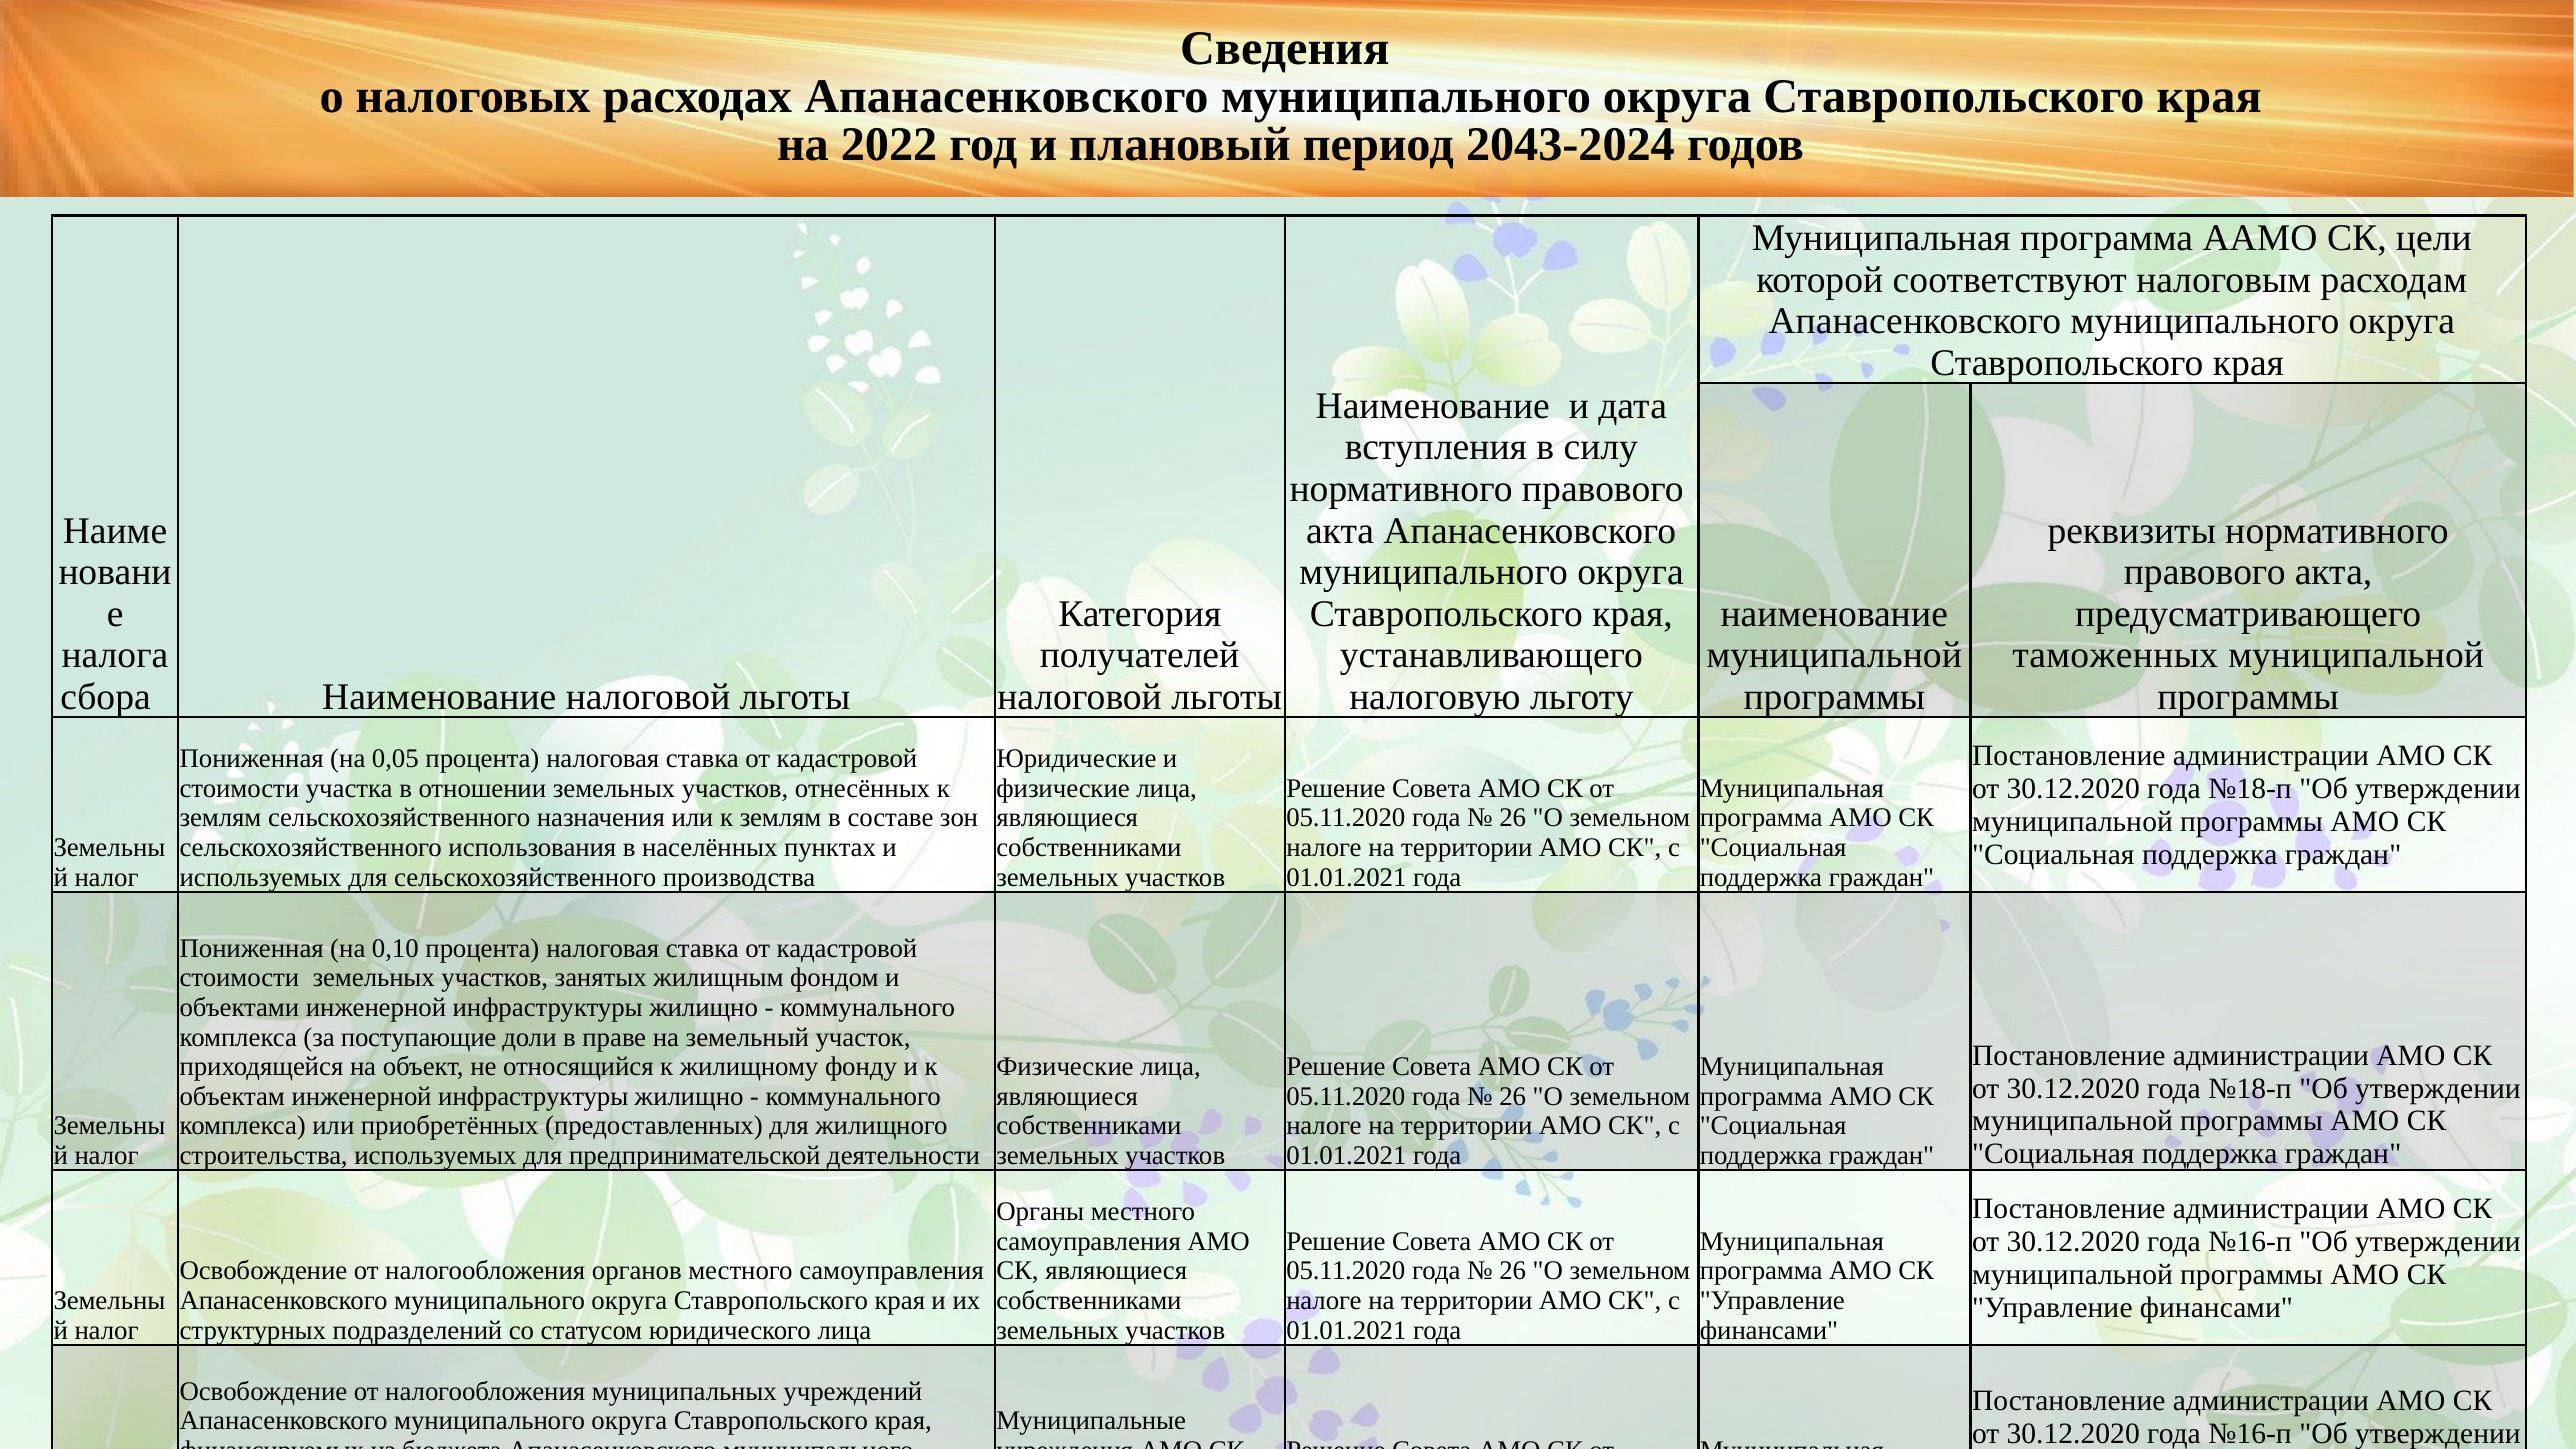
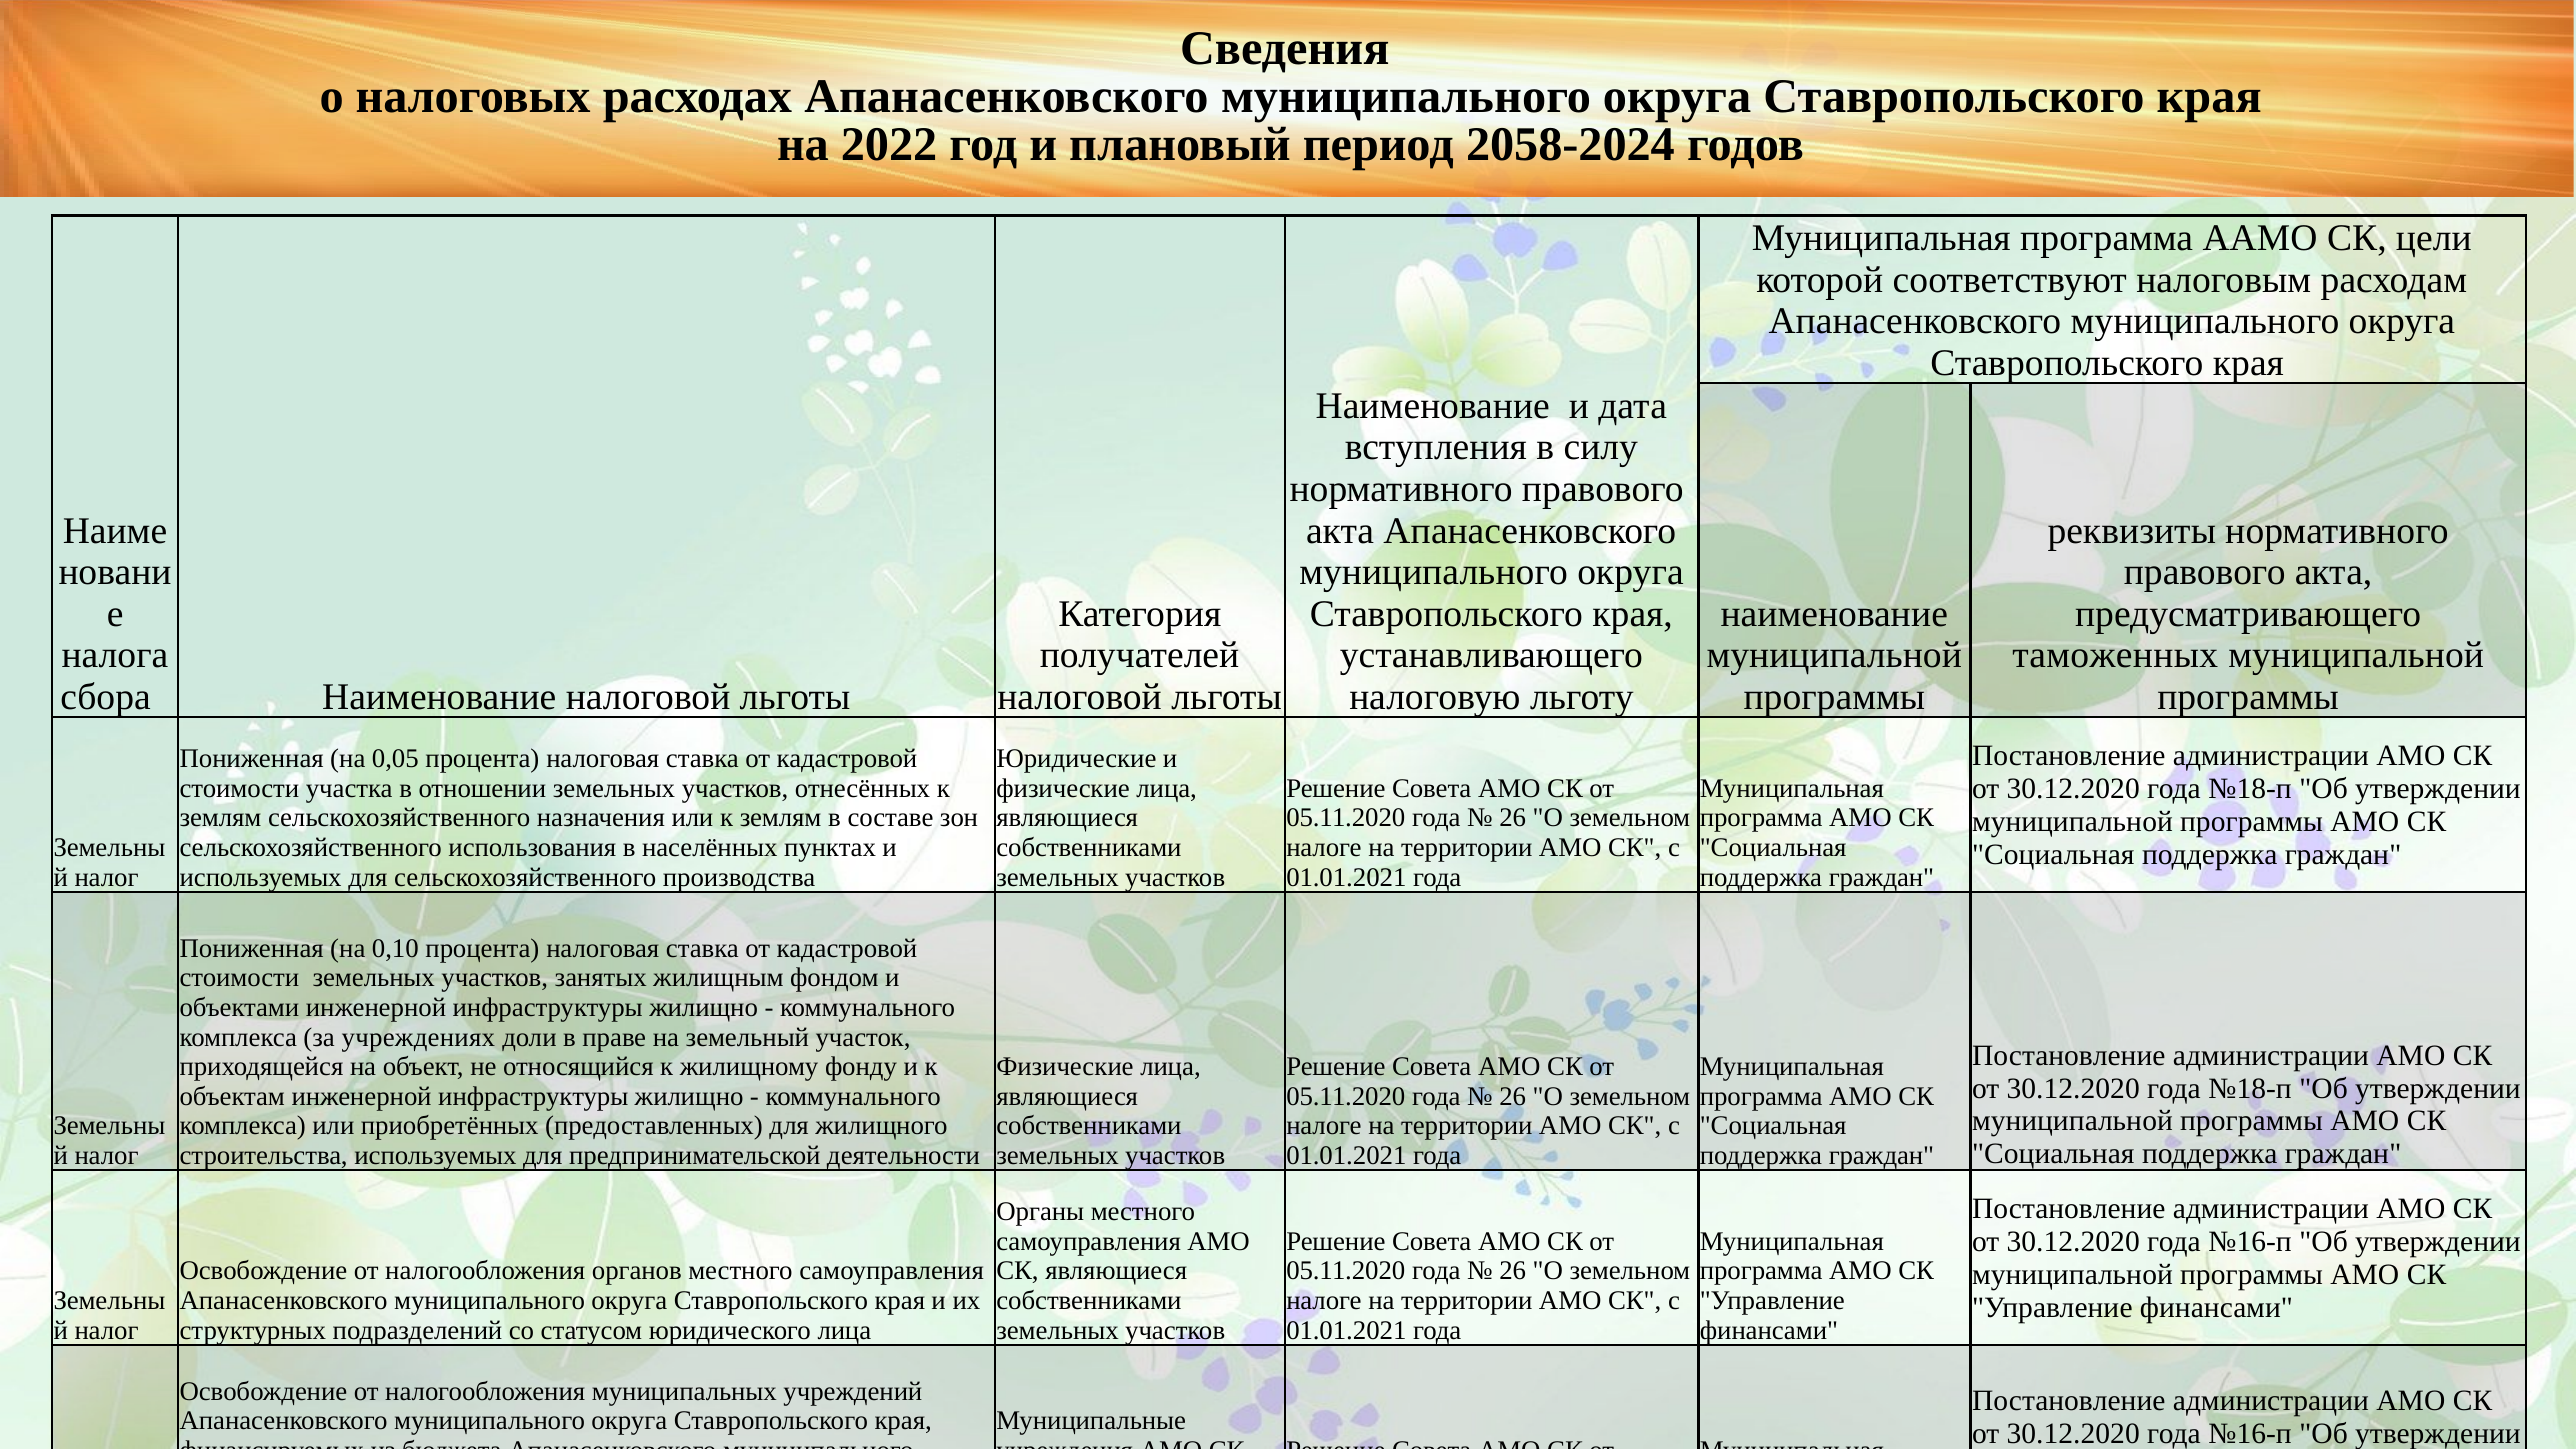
2043-2024: 2043-2024 -> 2058-2024 (1570, 145)
поступающие: поступающие -> учреждениях (418, 1037)
